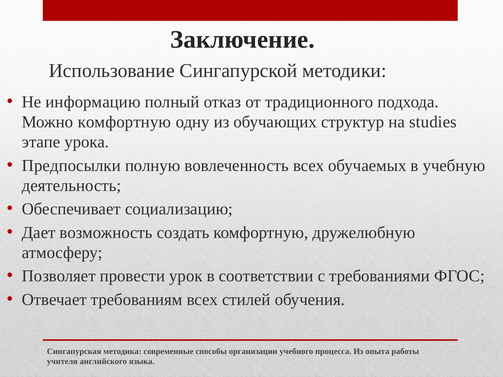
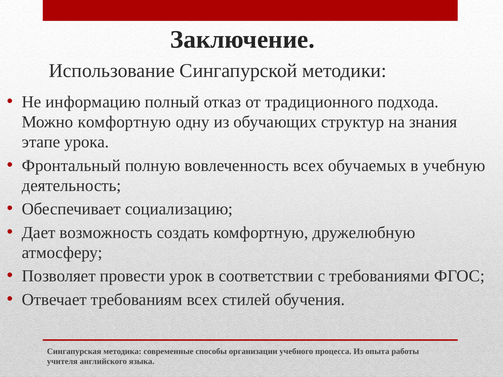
studies: studies -> знания (433, 122)
Предпосылки: Предпосылки -> Фронтальный (71, 166)
